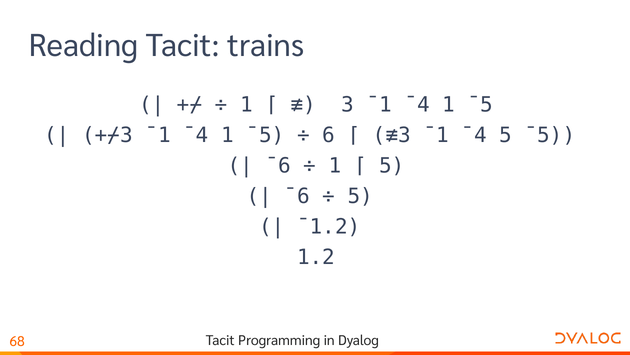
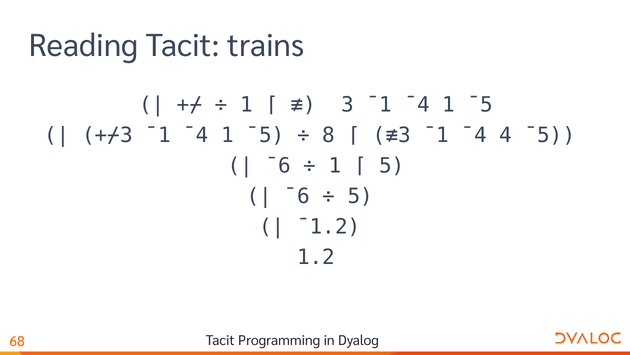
6: 6 -> 8 (329, 135)
¯4 5: 5 -> 4 (506, 135)
